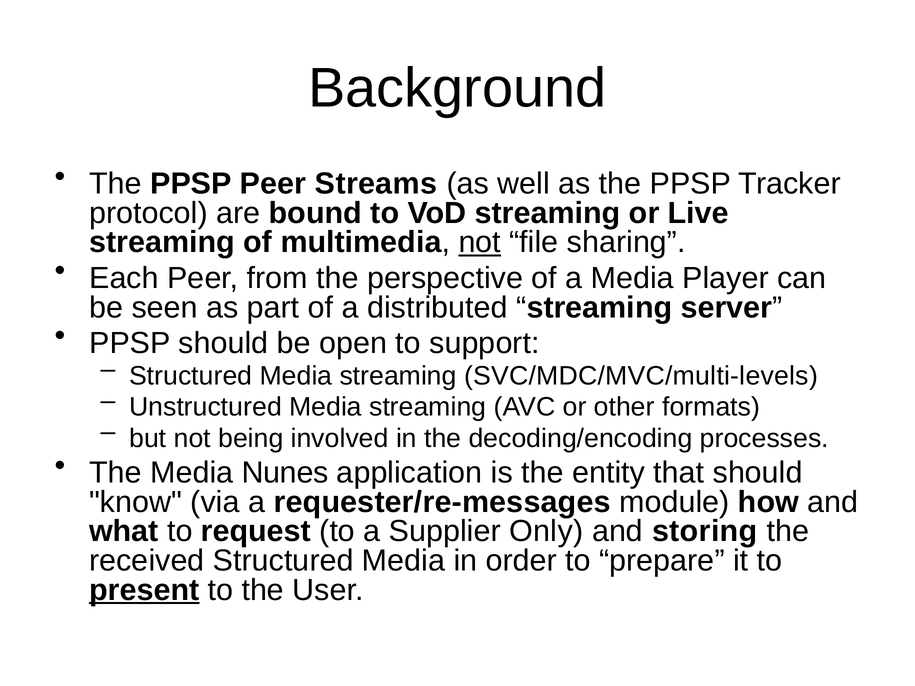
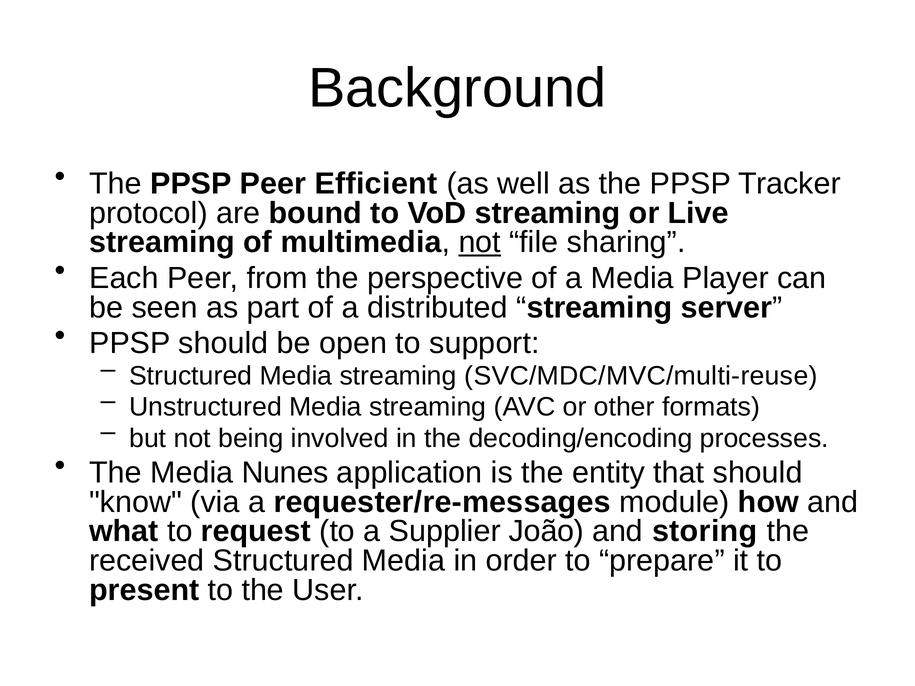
Streams: Streams -> Efficient (376, 184)
SVC/MDC/MVC/multi-levels: SVC/MDC/MVC/multi-levels -> SVC/MDC/MVC/multi-reuse (641, 376)
Only: Only -> João (547, 532)
present underline: present -> none (144, 590)
